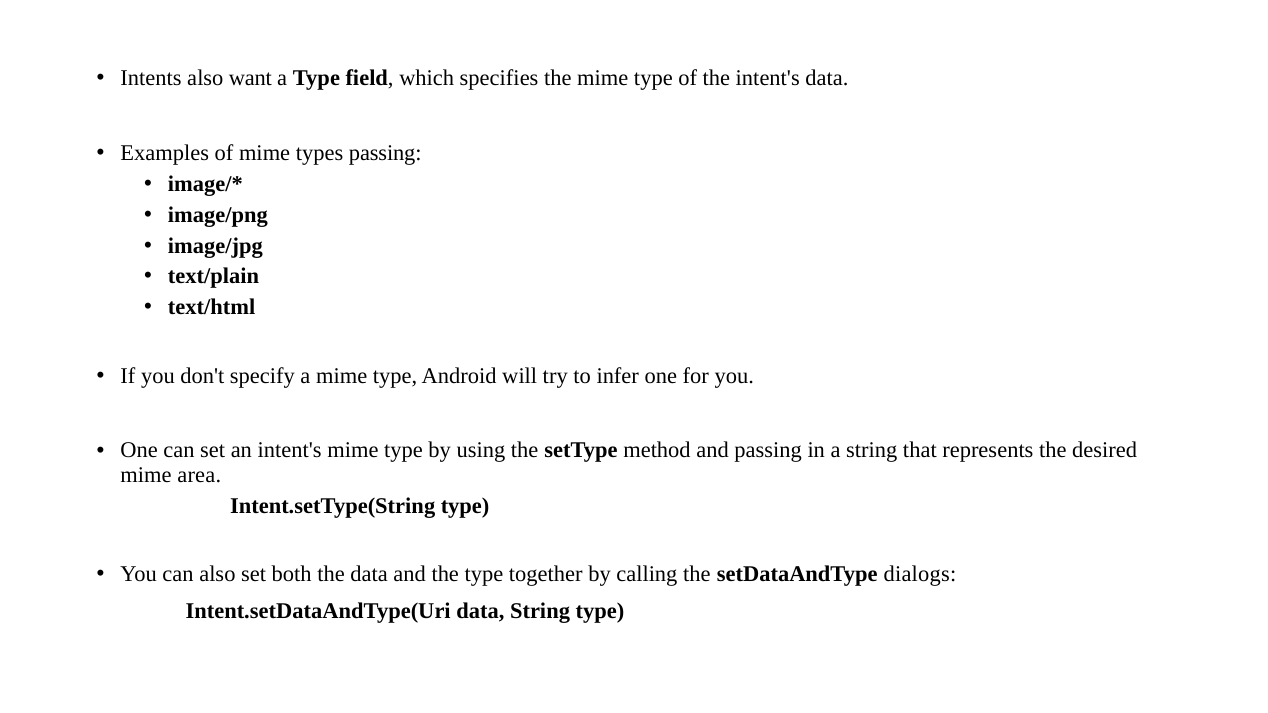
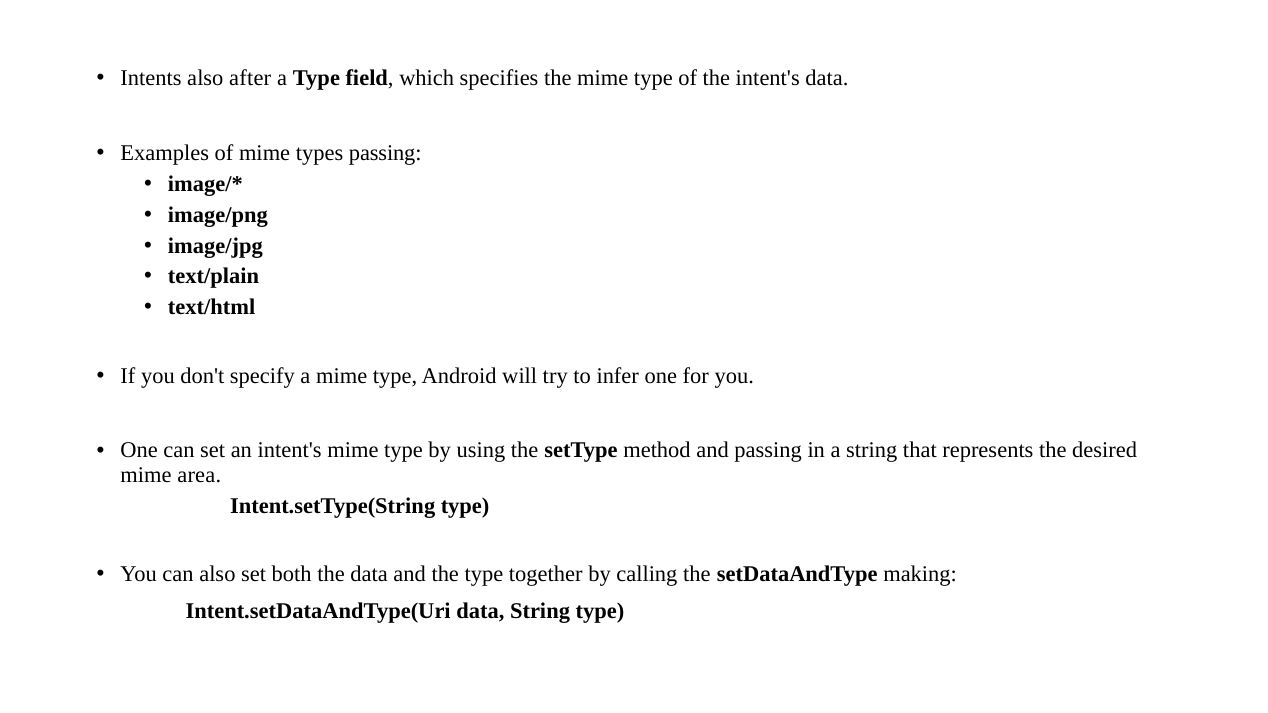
want: want -> after (250, 78)
dialogs: dialogs -> making (920, 574)
